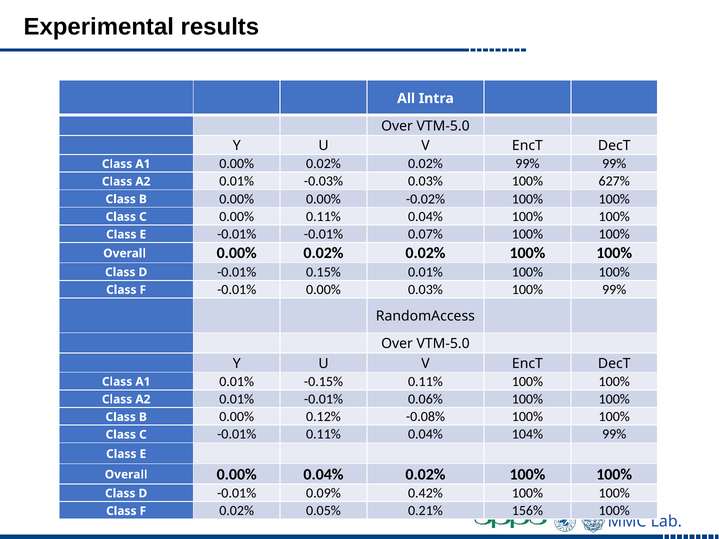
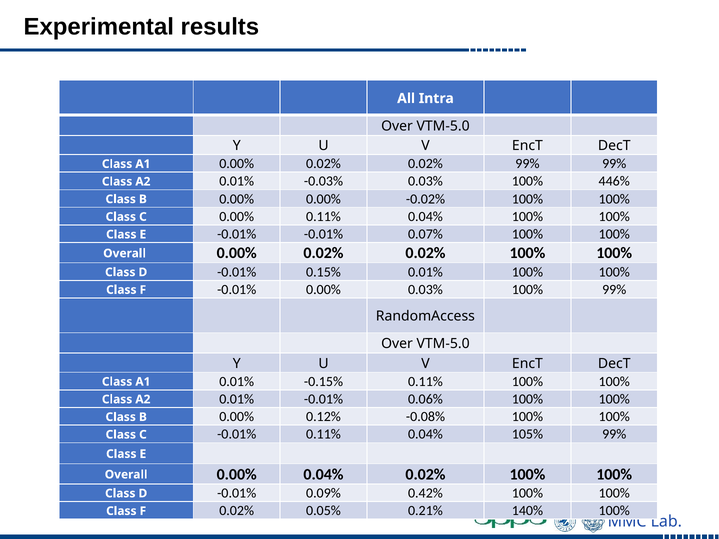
627%: 627% -> 446% (614, 181)
104%: 104% -> 105% (527, 435)
156%: 156% -> 140% (527, 511)
